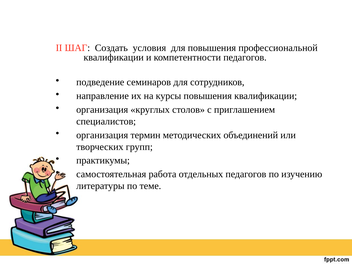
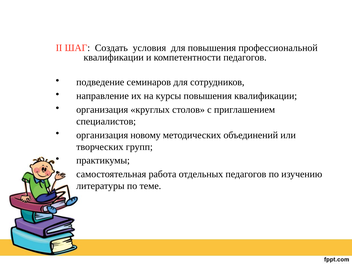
термин: термин -> новому (146, 135)
